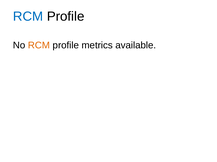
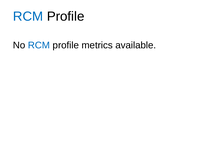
RCM colour: orange -> blue (39, 46)
